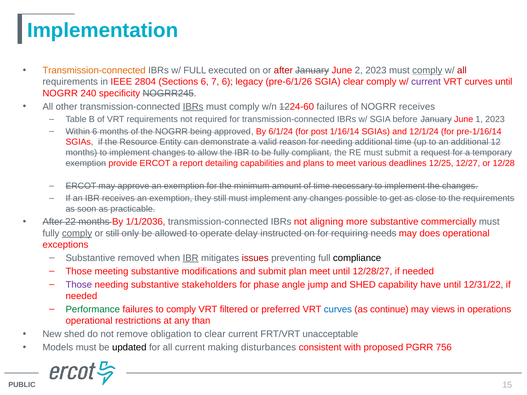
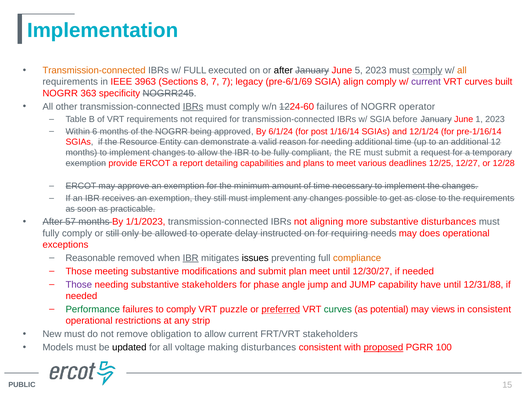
after colour: red -> black (283, 70)
2: 2 -> 5 (359, 70)
all colour: red -> orange (462, 70)
2804: 2804 -> 3963 (145, 82)
Sections 6: 6 -> 8 (205, 82)
7 6: 6 -> 7 (227, 82)
pre-6/1/26: pre-6/1/26 -> pre-6/1/69 (289, 82)
SGIA clear: clear -> align (353, 82)
curves until: until -> built (504, 82)
240: 240 -> 363 (88, 93)
NOGRR receives: receives -> operator (417, 107)
22: 22 -> 57 (70, 222)
1/1/2036: 1/1/2036 -> 1/1/2023 (146, 222)
substantive commercially: commercially -> disturbances (449, 222)
comply underline: present -> none (77, 233)
Substantive: Substantive -> Reasonable (90, 258)
issues colour: red -> black (255, 258)
compliance colour: black -> orange (357, 258)
12/28/27: 12/28/27 -> 12/30/27 (372, 271)
and SHED: SHED -> JUMP (363, 285)
12/31/22: 12/31/22 -> 12/31/88 (483, 285)
filtered: filtered -> puzzle (234, 310)
preferred underline: none -> present (281, 310)
curves colour: blue -> green (338, 310)
continue: continue -> potential (389, 310)
in operations: operations -> consistent (489, 310)
than: than -> strip (201, 321)
New shed: shed -> must (74, 334)
obligation to clear: clear -> allow (215, 334)
FRT/VRT unacceptable: unacceptable -> stakeholders (330, 334)
all current: current -> voltage (190, 348)
proposed underline: none -> present (383, 348)
756: 756 -> 100 (444, 348)
